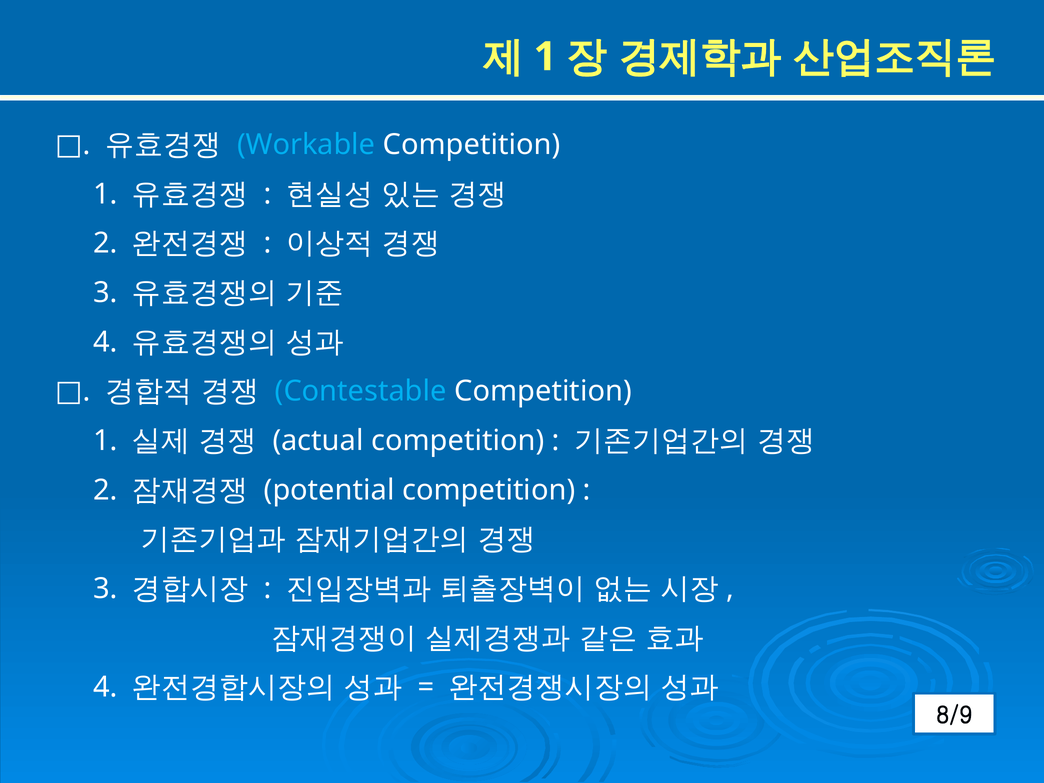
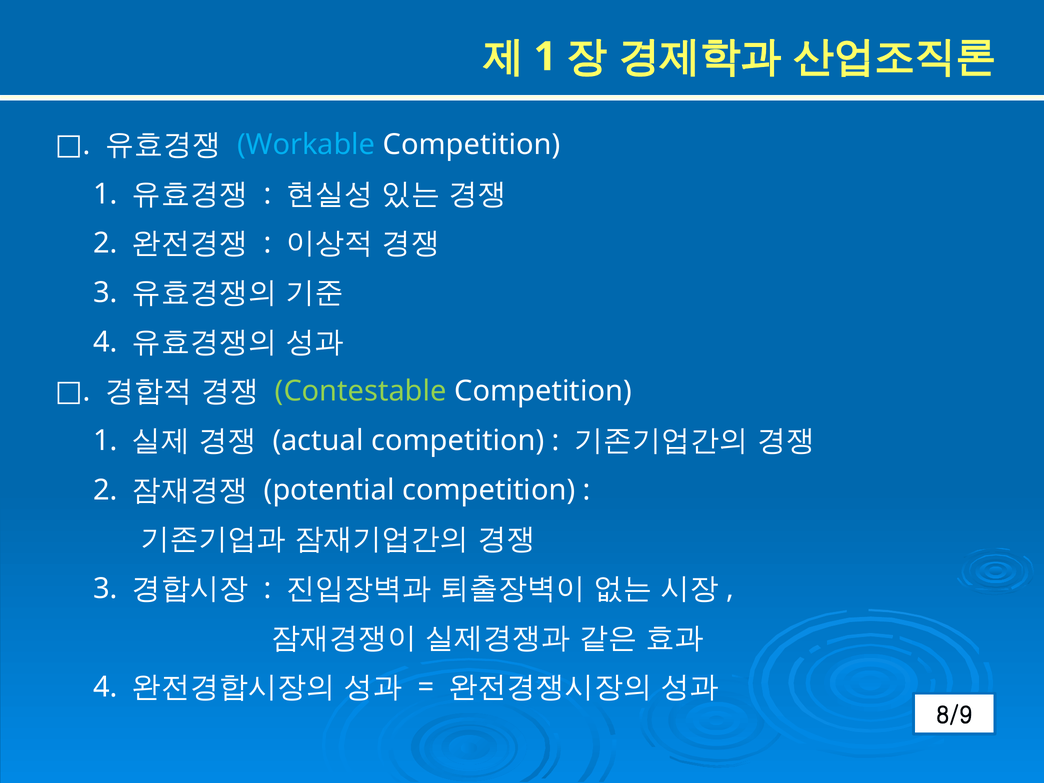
Contestable colour: light blue -> light green (361, 391)
